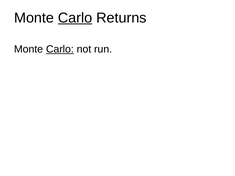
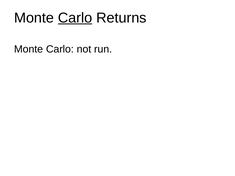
Carlo underline: present -> none (60, 49)
